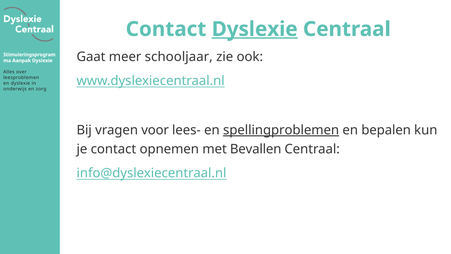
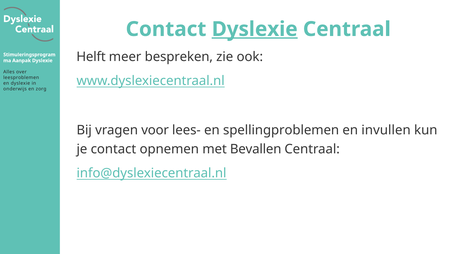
Gaat: Gaat -> Helft (91, 57)
schooljaar: schooljaar -> bespreken (179, 57)
spellingproblemen underline: present -> none (281, 130)
bepalen: bepalen -> invullen (386, 130)
